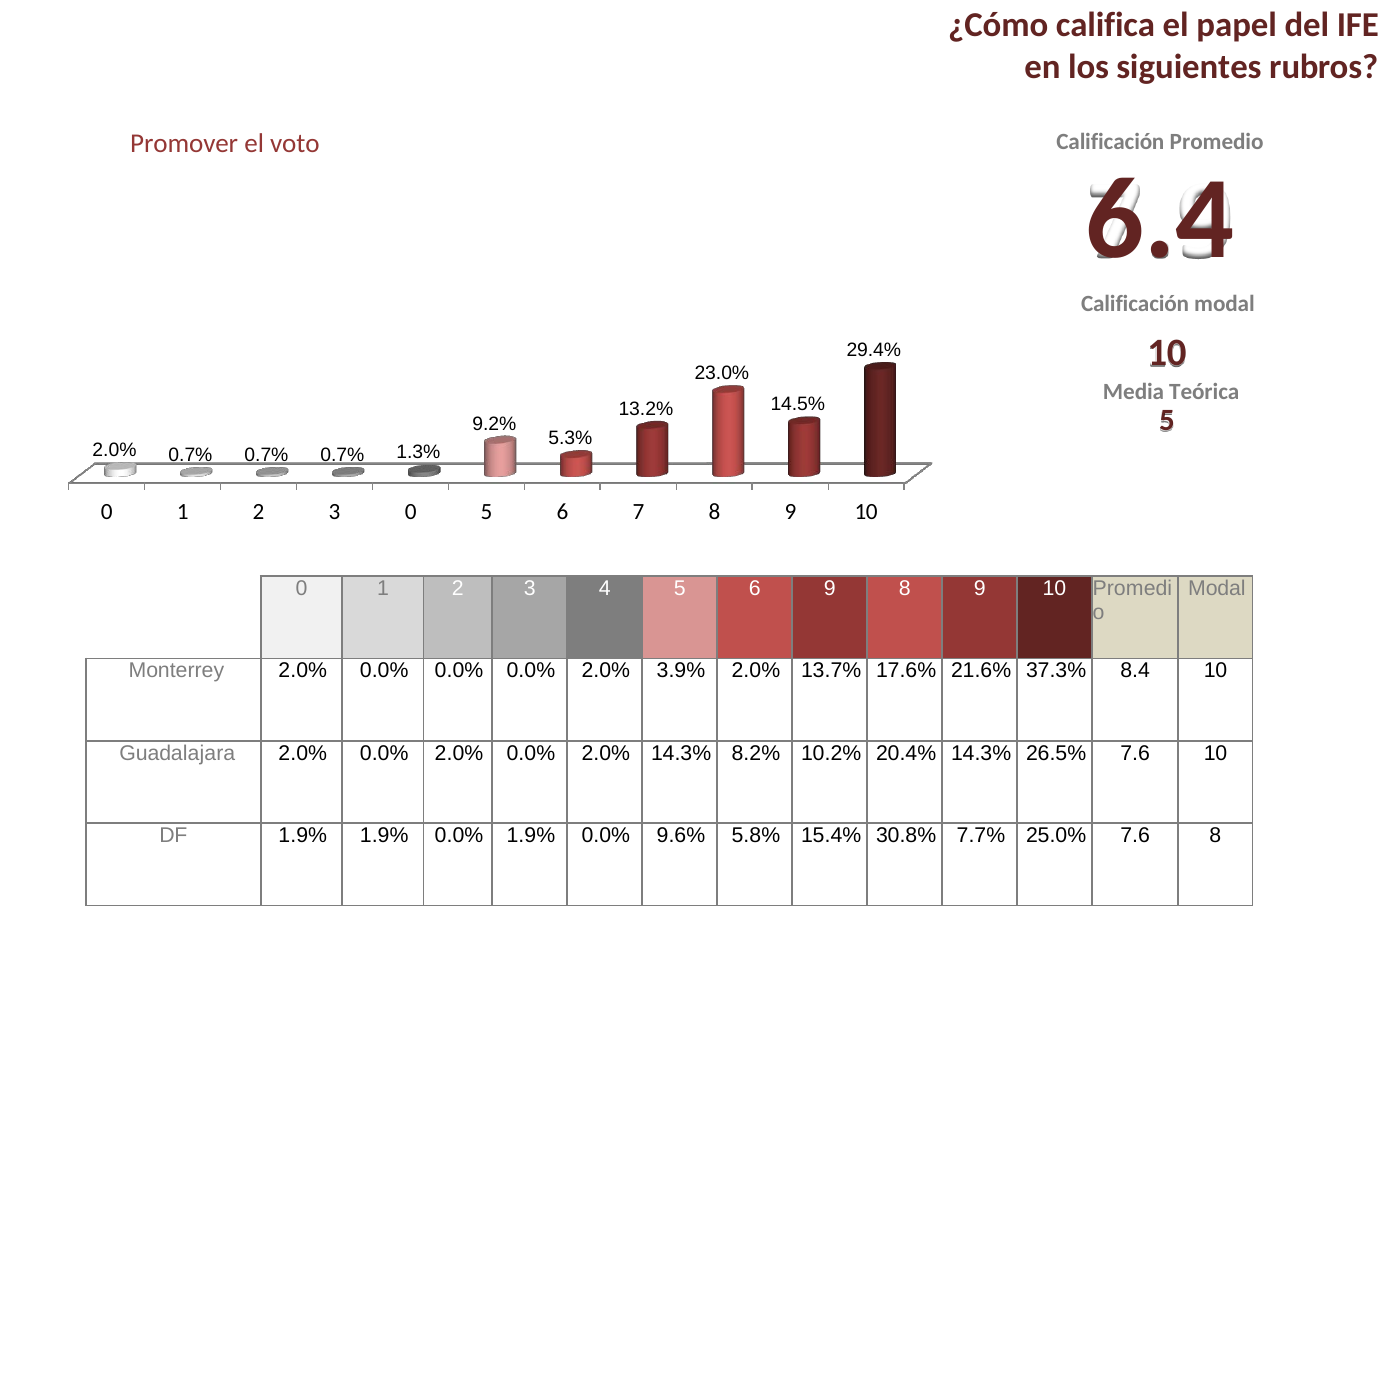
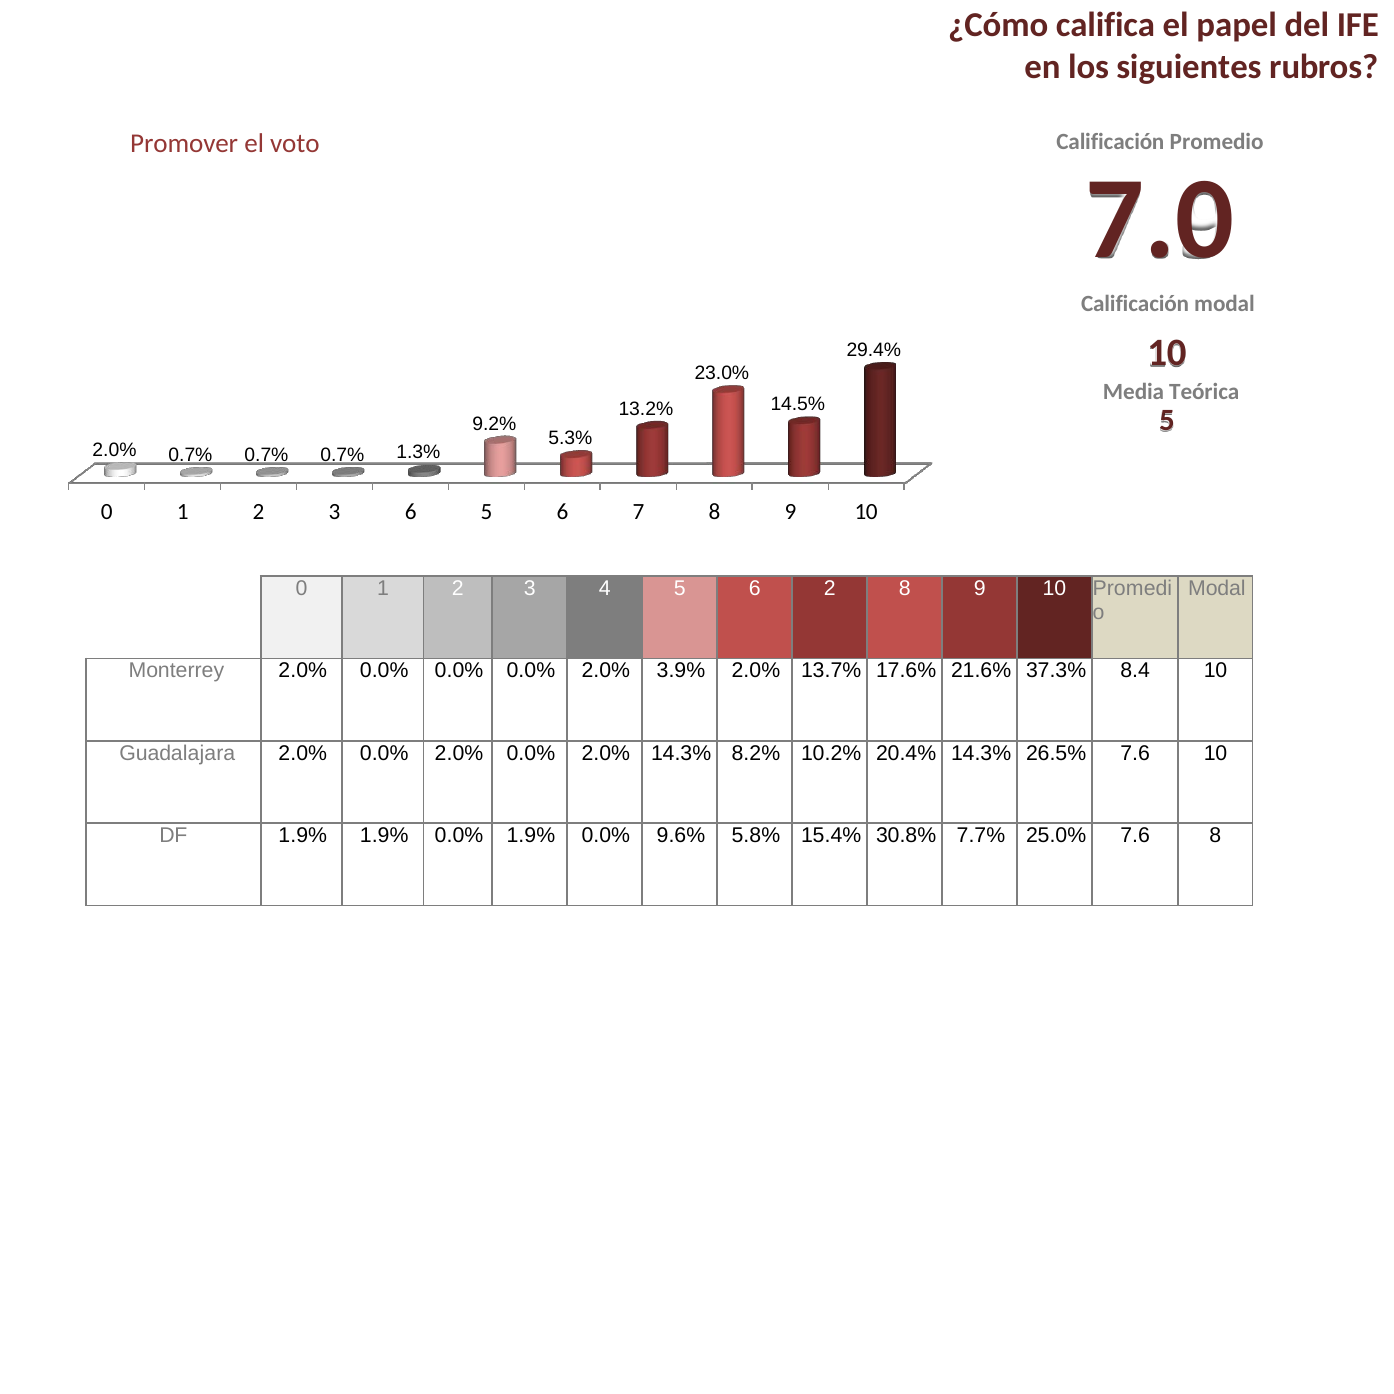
6.4: 6.4 -> 7.0 (1160, 219)
3 0: 0 -> 6 (411, 512)
6 9: 9 -> 2 (830, 588)
